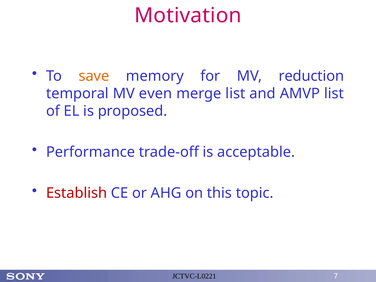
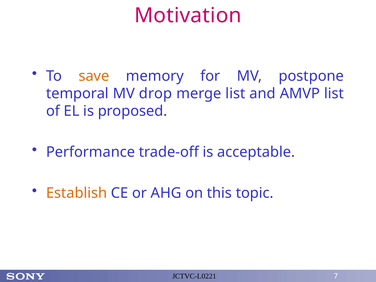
reduction: reduction -> postpone (311, 76)
even: even -> drop (156, 94)
Establish colour: red -> orange (77, 193)
